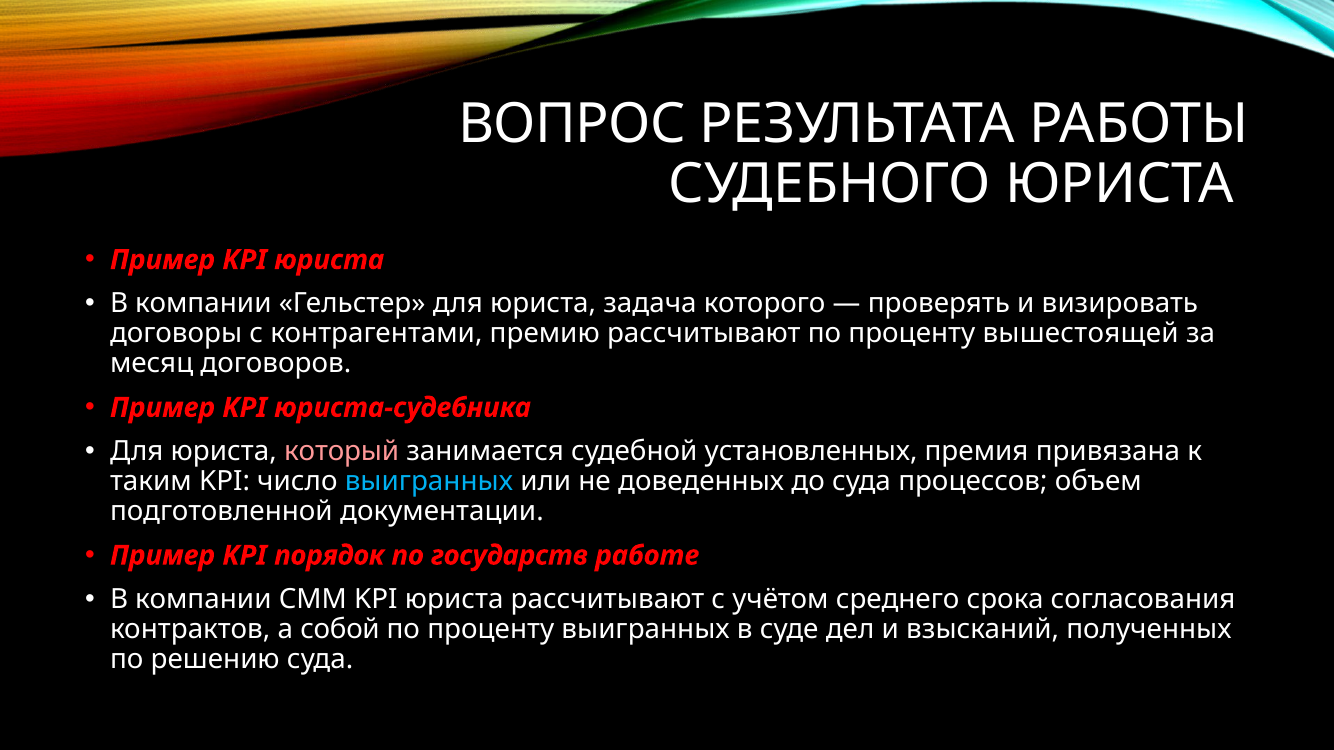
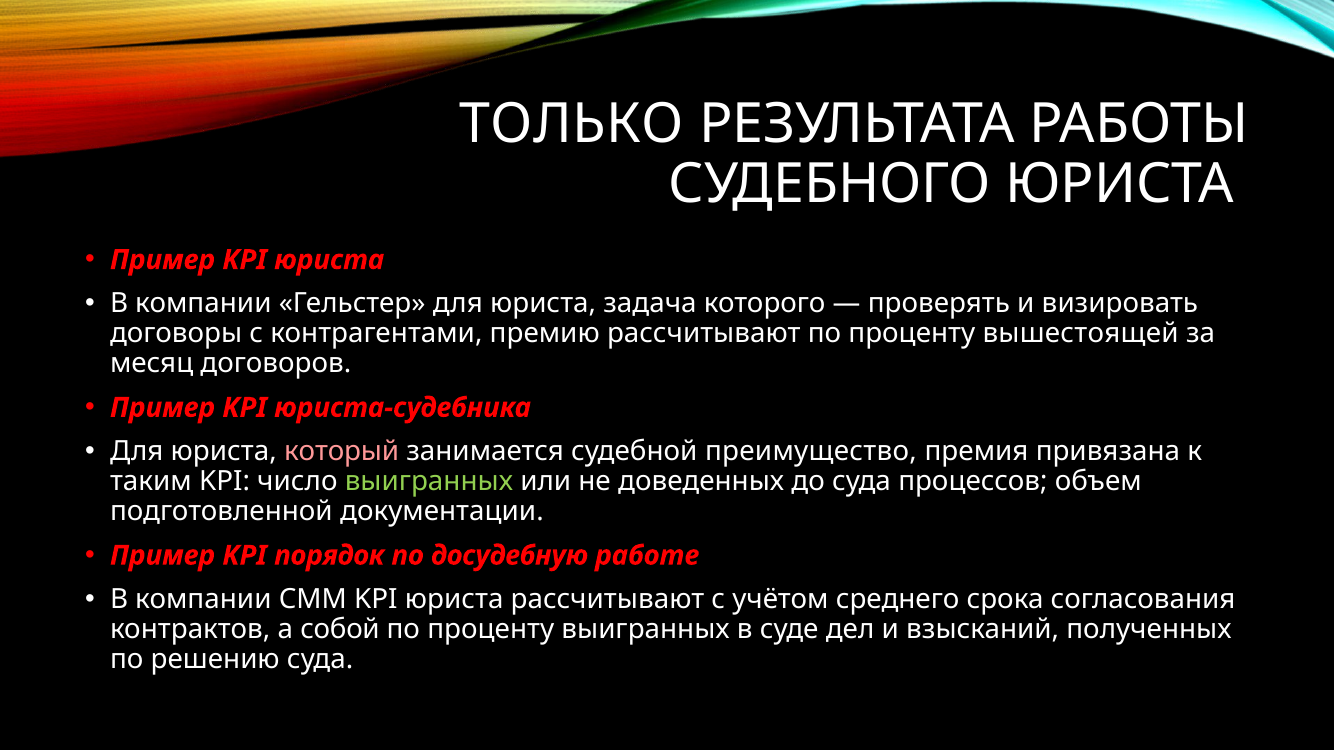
ВОПРОС: ВОПРОС -> ТОЛЬКО (572, 124)
установленных: установленных -> преимущество (811, 452)
выигранных colour: light blue -> light green (429, 482)
государств: государств -> досудебную (510, 556)
